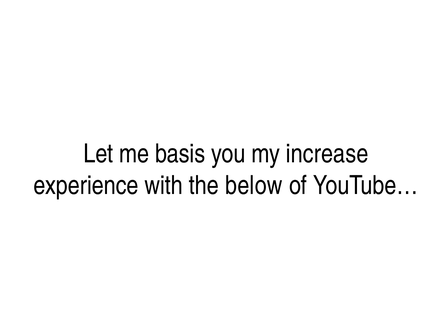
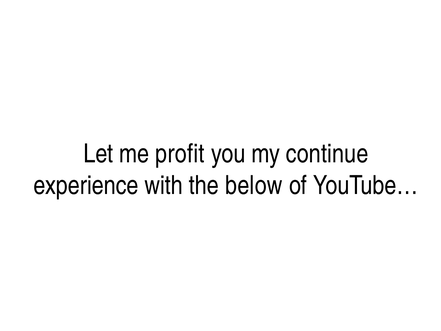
basis: basis -> profit (180, 154)
increase: increase -> continue (327, 154)
